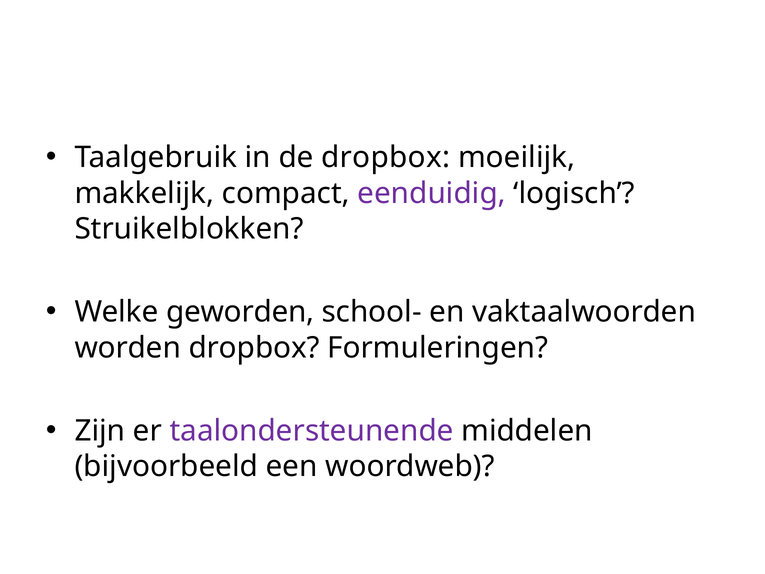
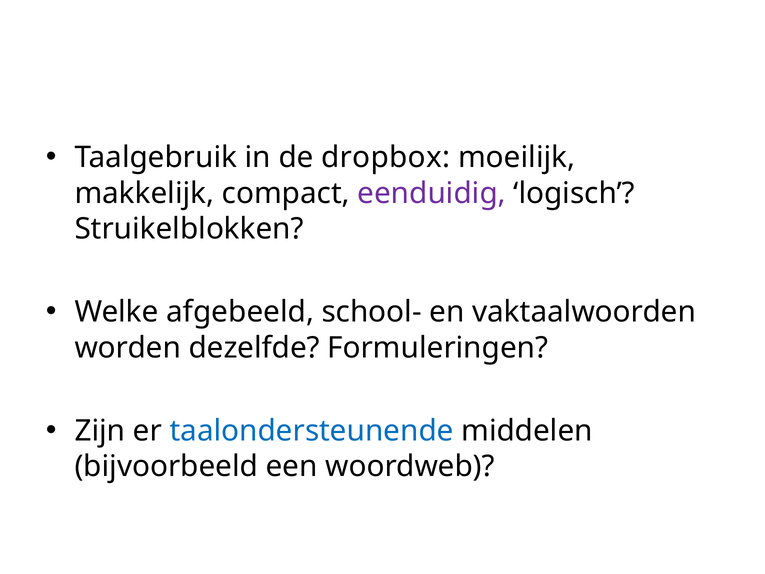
geworden: geworden -> afgebeeld (240, 312)
worden dropbox: dropbox -> dezelfde (254, 348)
taalondersteunende colour: purple -> blue (312, 431)
